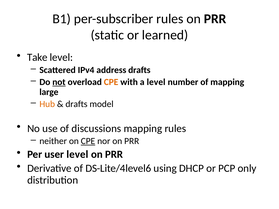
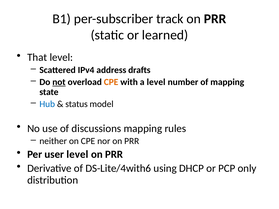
per-subscriber rules: rules -> track (170, 19)
Take: Take -> That (37, 57)
large: large -> state (49, 92)
Hub colour: orange -> blue (47, 104)
drafts: drafts -> status (77, 104)
CPE underline: present -> none (88, 141)
DS-Lite/4level6: DS-Lite/4level6 -> DS-Lite/4with6 (118, 169)
